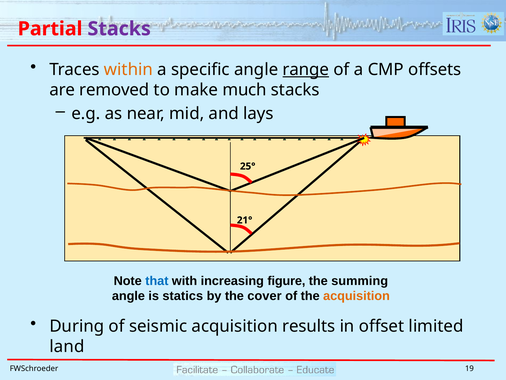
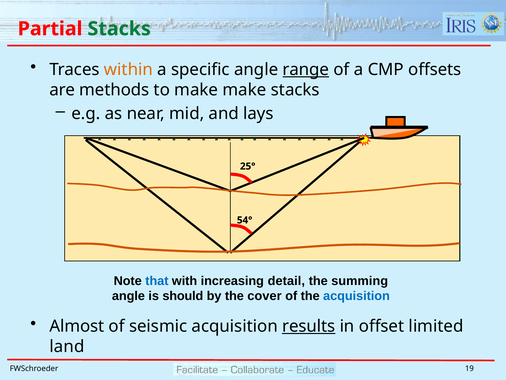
Stacks colour: purple -> green (119, 29)
removed: removed -> methods (114, 90)
make much: much -> make (244, 90)
21°: 21° -> 54° (245, 220)
figure: figure -> detail (286, 280)
statics: statics -> should (183, 296)
acquisition colour: orange -> blue (357, 296)
During: During -> Almost (77, 326)
results underline: none -> present (309, 326)
